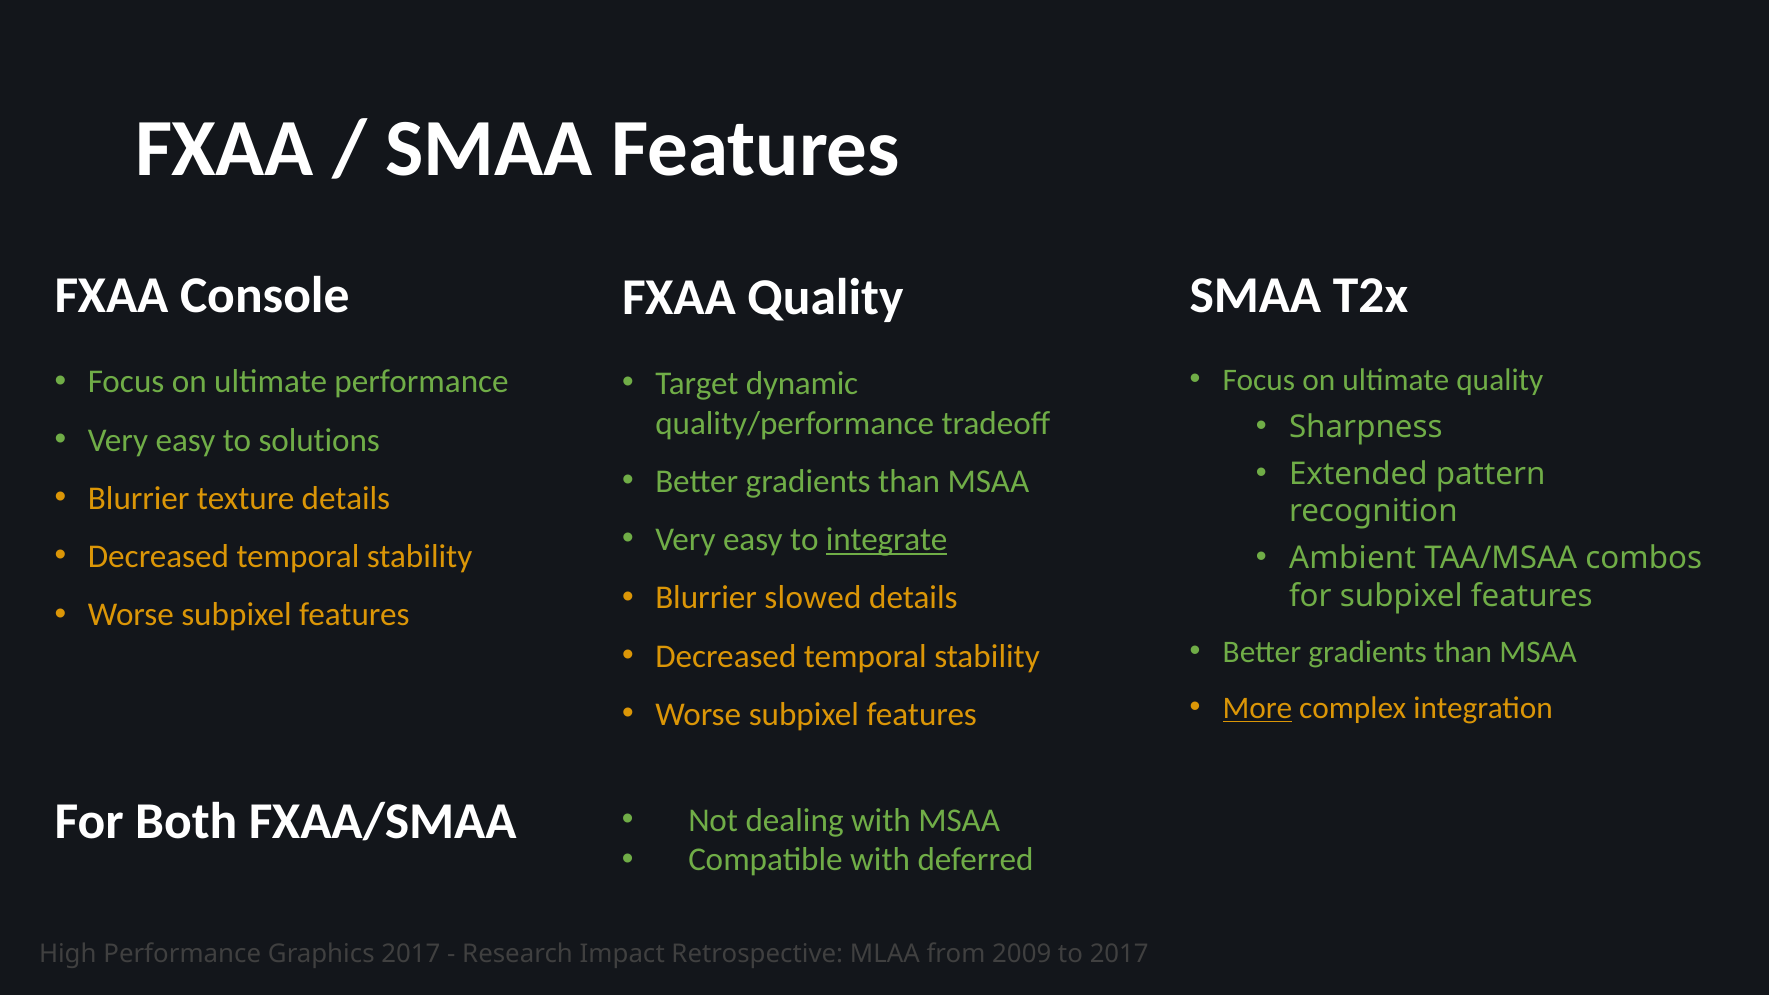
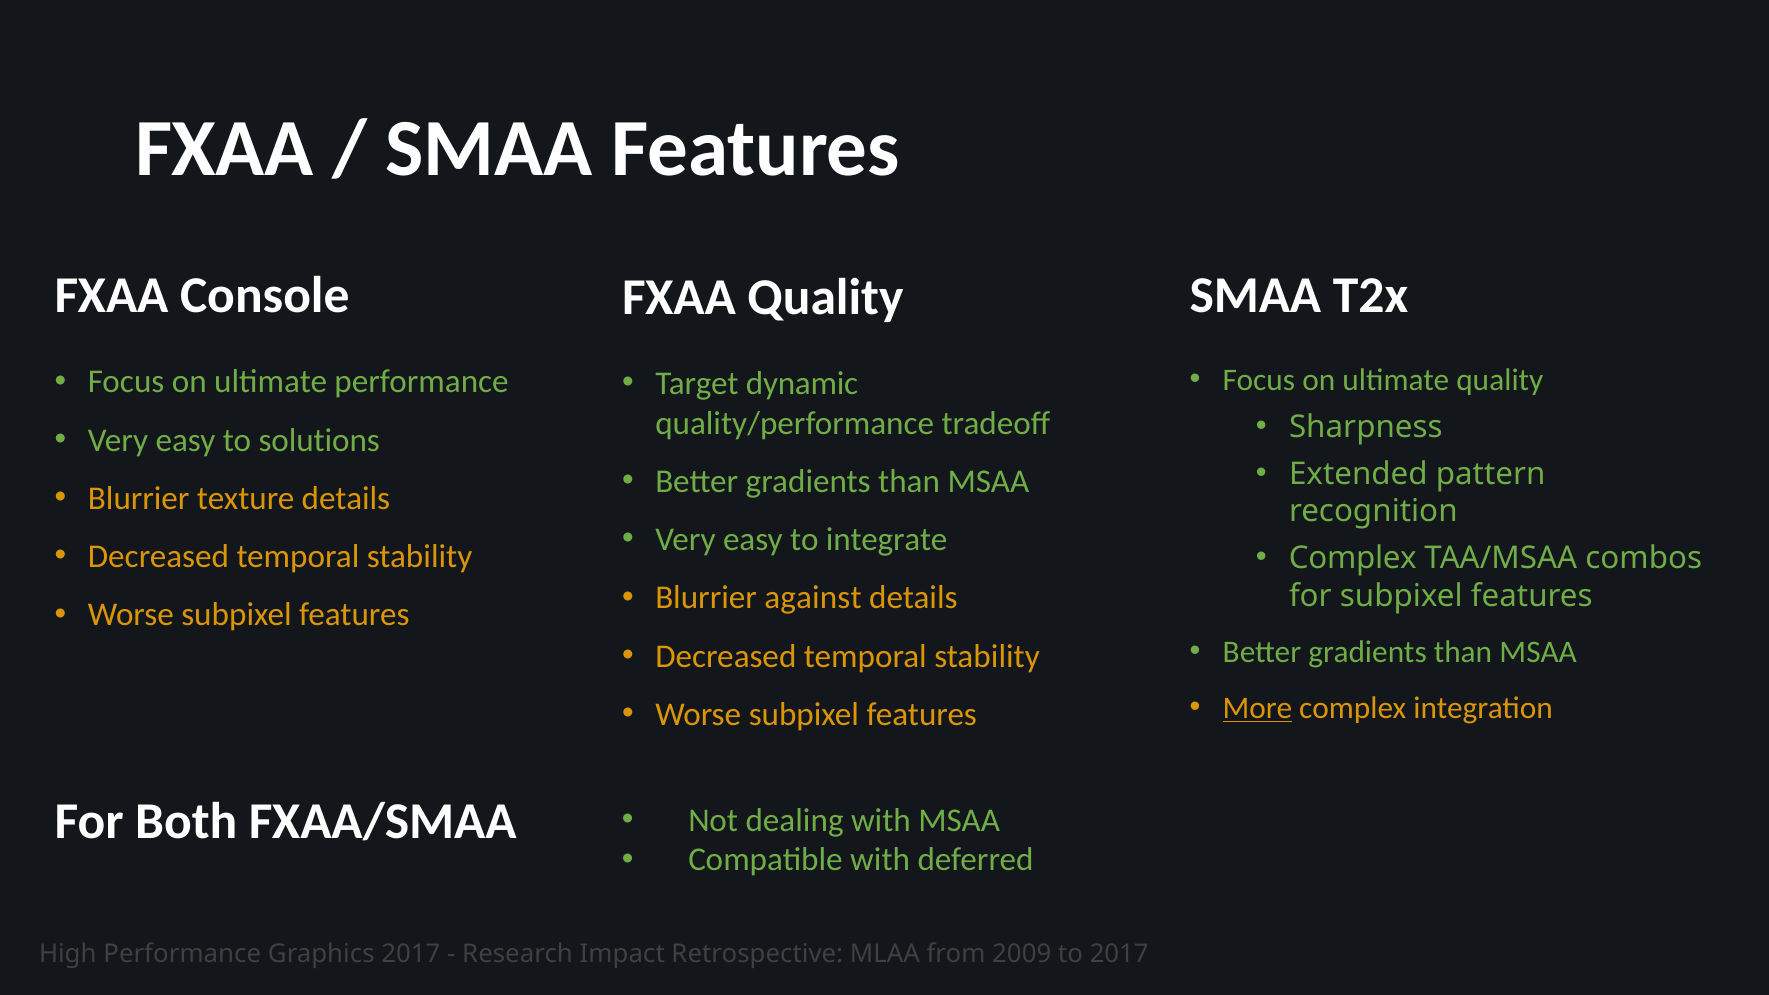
integrate underline: present -> none (887, 540)
Ambient: Ambient -> Complex (1353, 558)
slowed: slowed -> against (813, 598)
